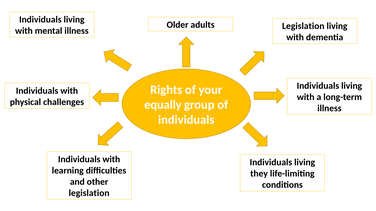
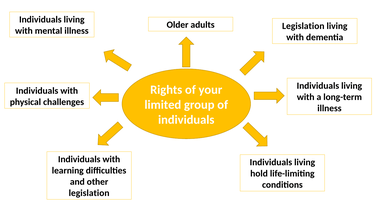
equally: equally -> limited (163, 105)
they: they -> hold (259, 174)
